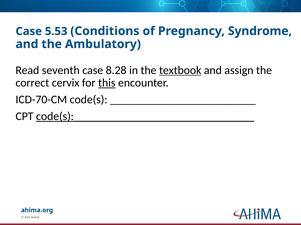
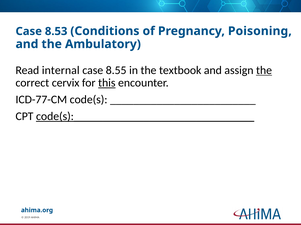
5.53: 5.53 -> 8.53 (56, 31)
Syndrome: Syndrome -> Poisoning (260, 31)
seventh: seventh -> internal (61, 70)
8.28: 8.28 -> 8.55 (116, 70)
textbook underline: present -> none (180, 70)
the underline: none -> present (264, 70)
ICD-70-CM: ICD-70-CM -> ICD-77-CM (41, 100)
